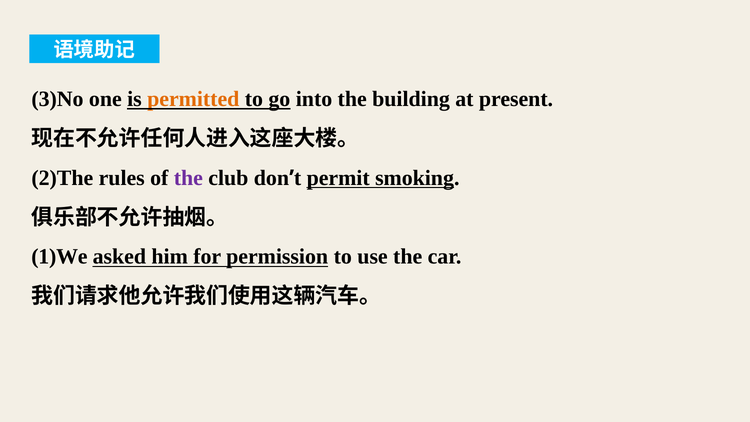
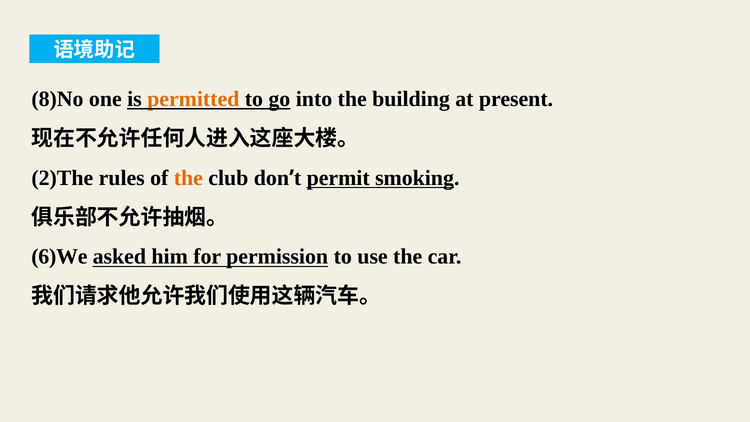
3)No: 3)No -> 8)No (57, 99)
the colour: purple -> orange (188, 178)
1)We: 1)We -> 6)We (59, 257)
